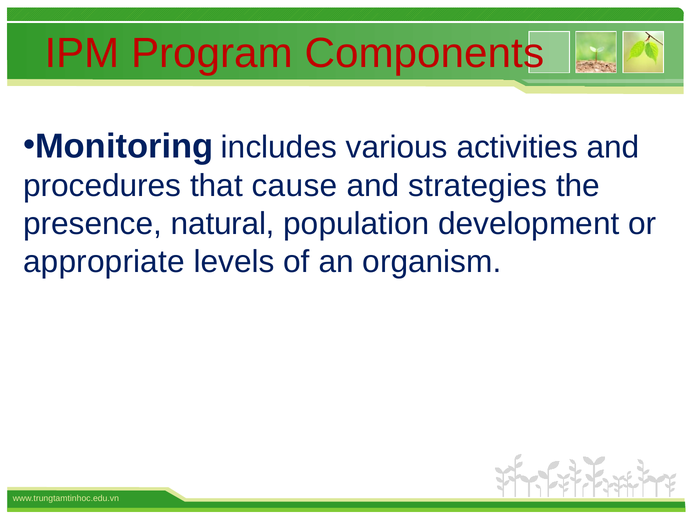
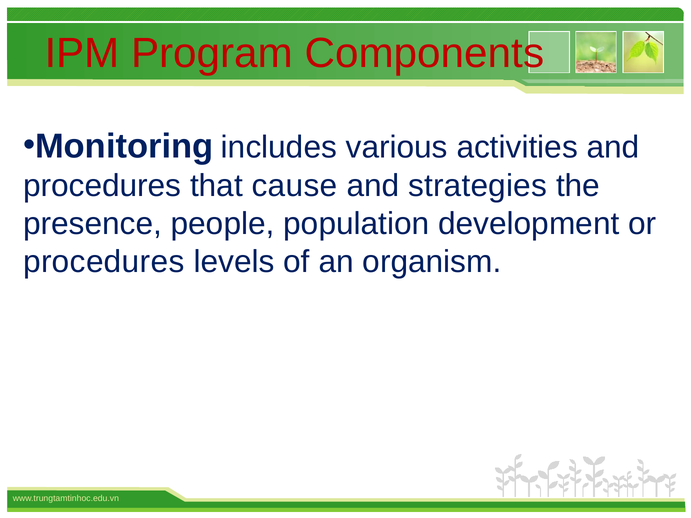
natural: natural -> people (223, 224)
appropriate: appropriate -> procedures (104, 262)
